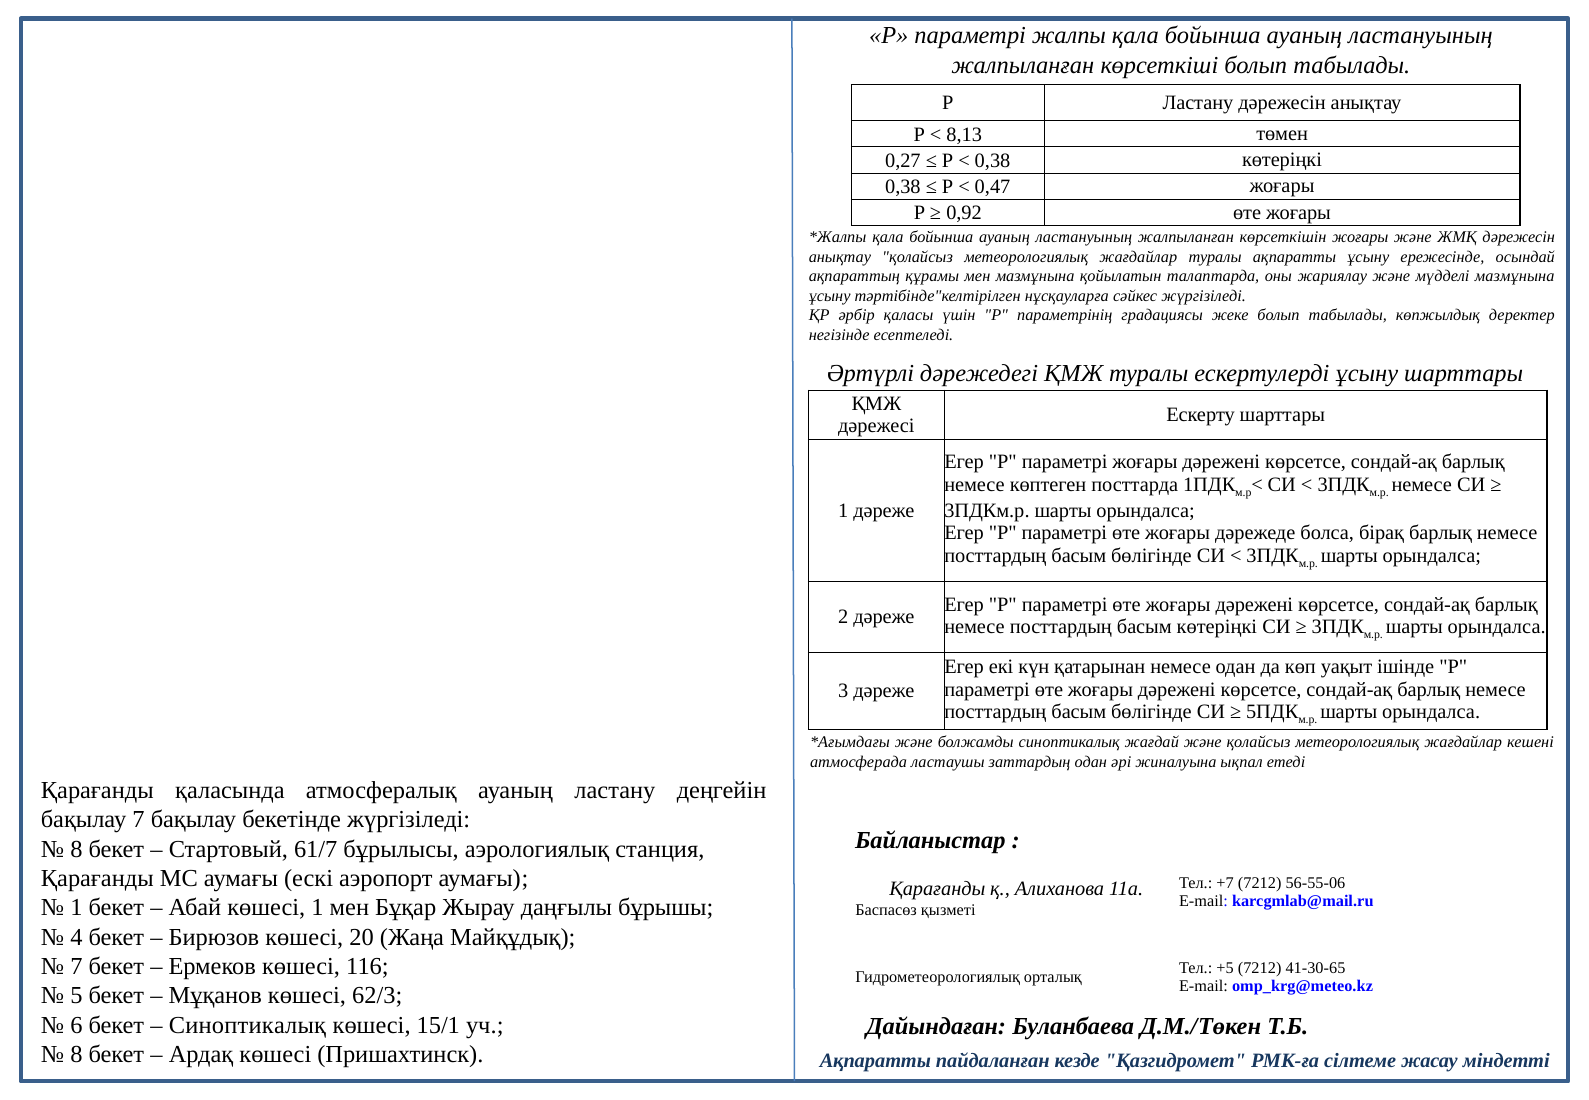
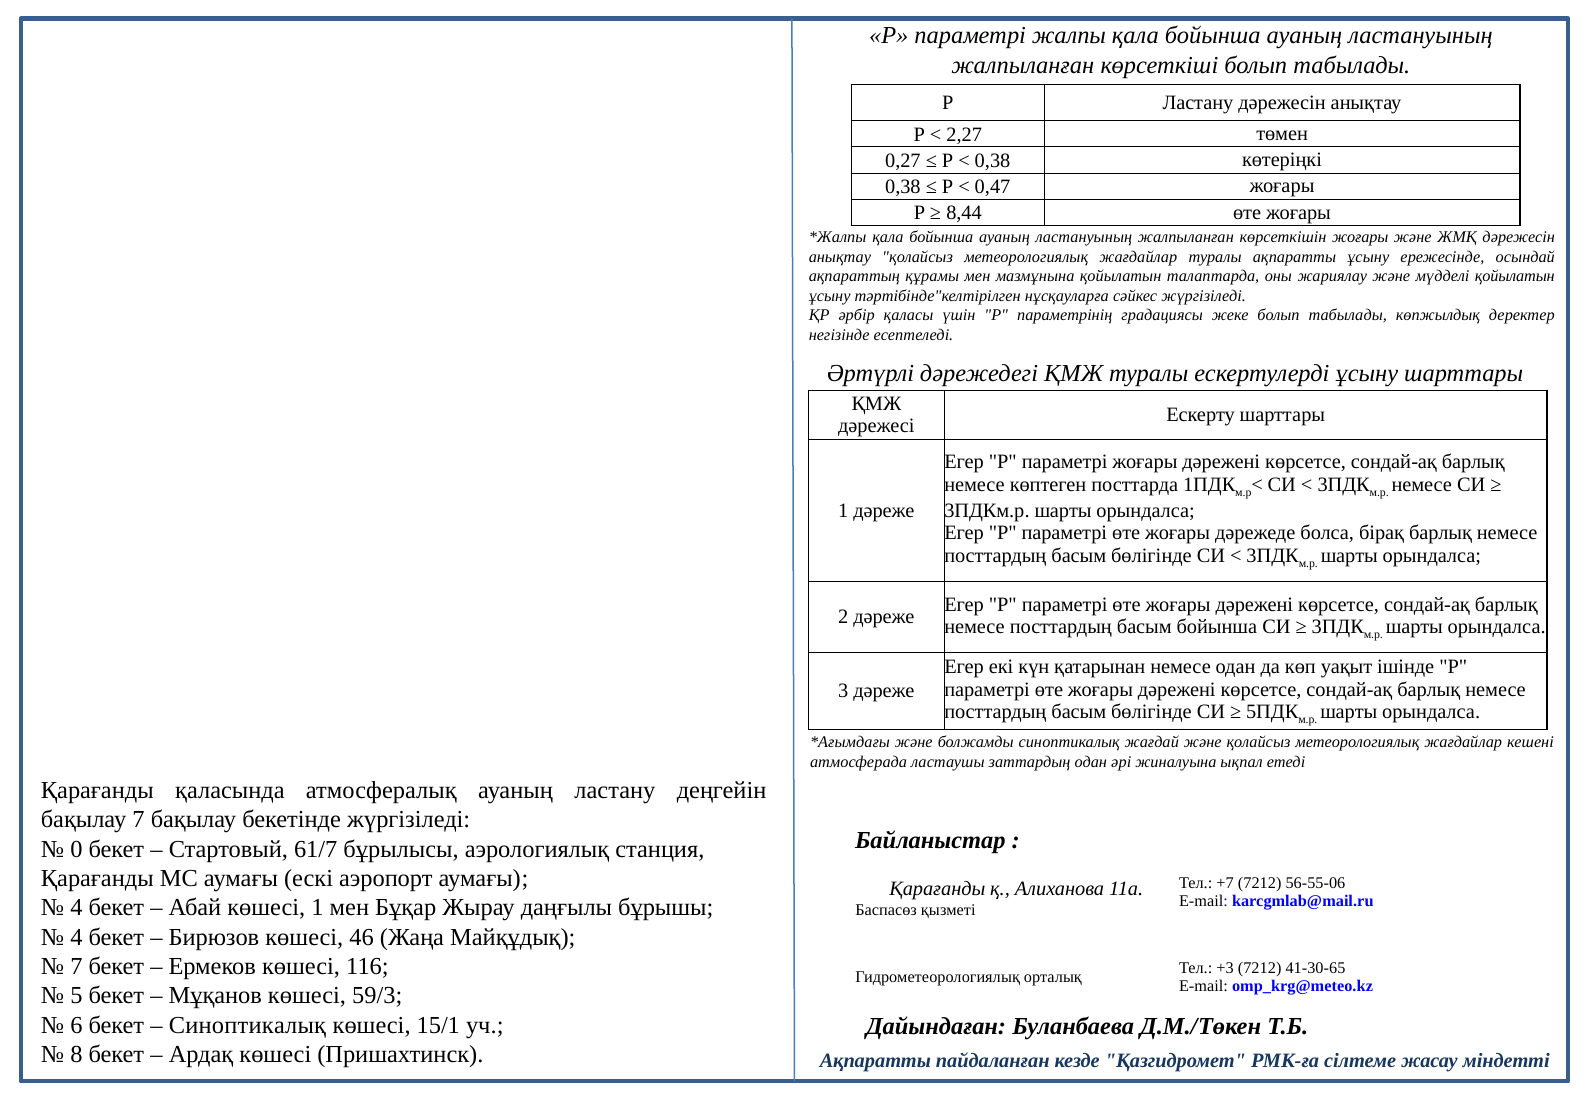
8,13: 8,13 -> 2,27 (964, 135)
0,92: 0,92 -> 8,44 (964, 213)
мүдделі мазмұнына: мазмұнына -> қойылатын (1515, 277)
басым көтеріңкі: көтеріңкі -> бойынша (1217, 627)
8: 8 -> 0 (76, 849)
1: 1 -> 4 (76, 908)
20: 20 -> 46 (362, 937)
+5: +5 -> +3 (1225, 968)
62/3: 62/3 -> 59/3 (377, 996)
